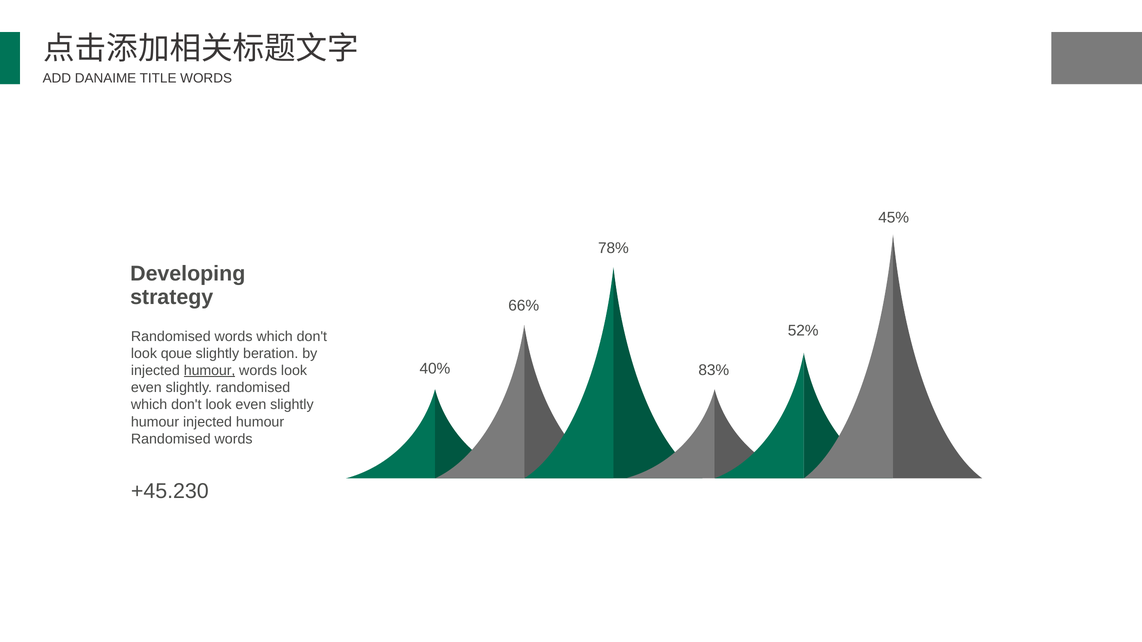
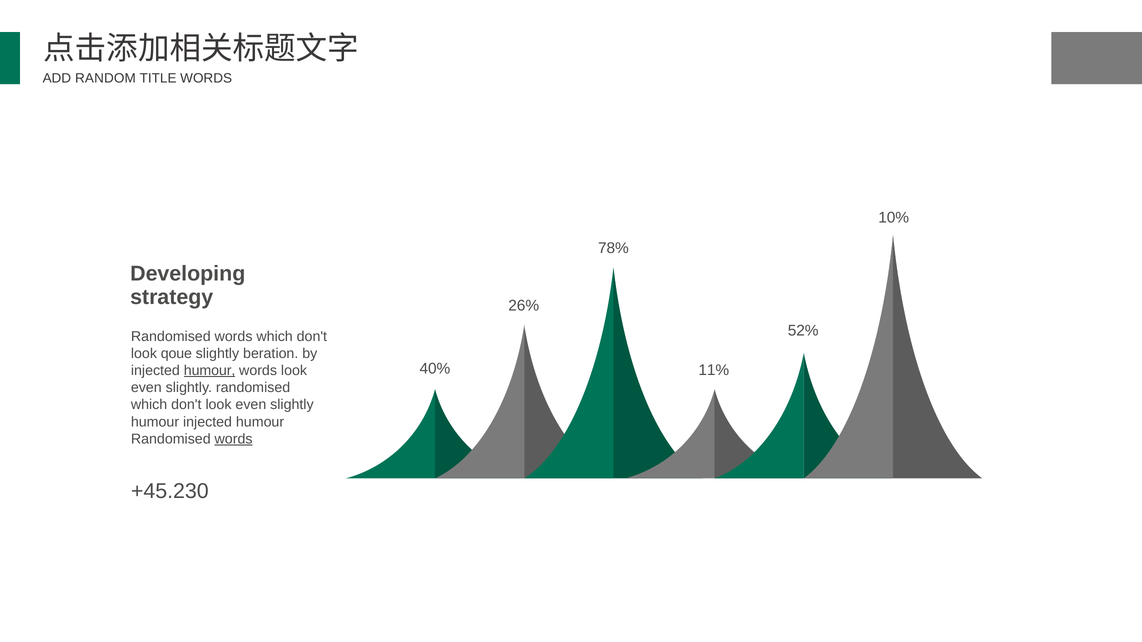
DANAIME: DANAIME -> RANDOM (105, 78)
45%: 45% -> 10% (894, 218)
66%: 66% -> 26% (524, 306)
83%: 83% -> 11% (714, 371)
words underline: none -> present (234, 439)
